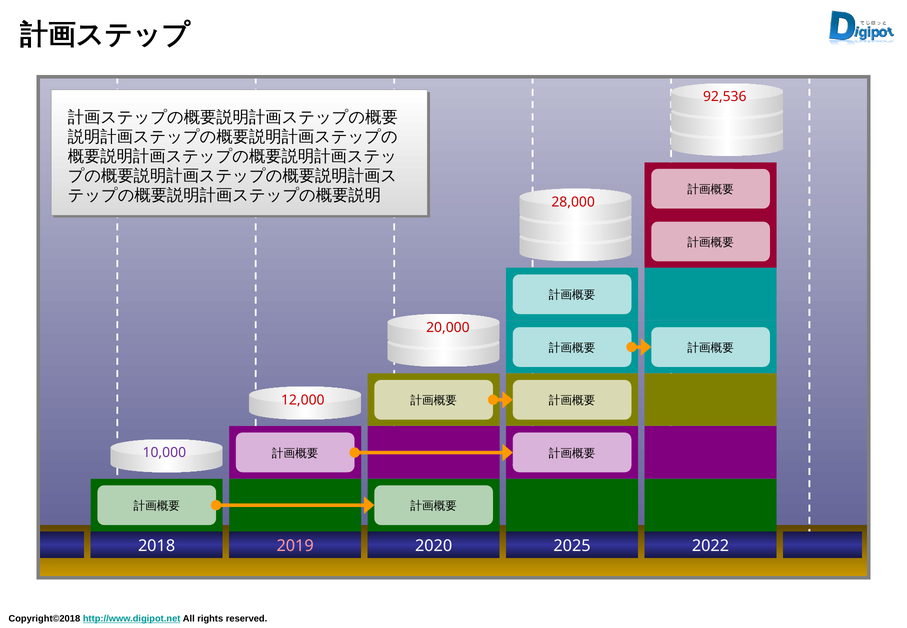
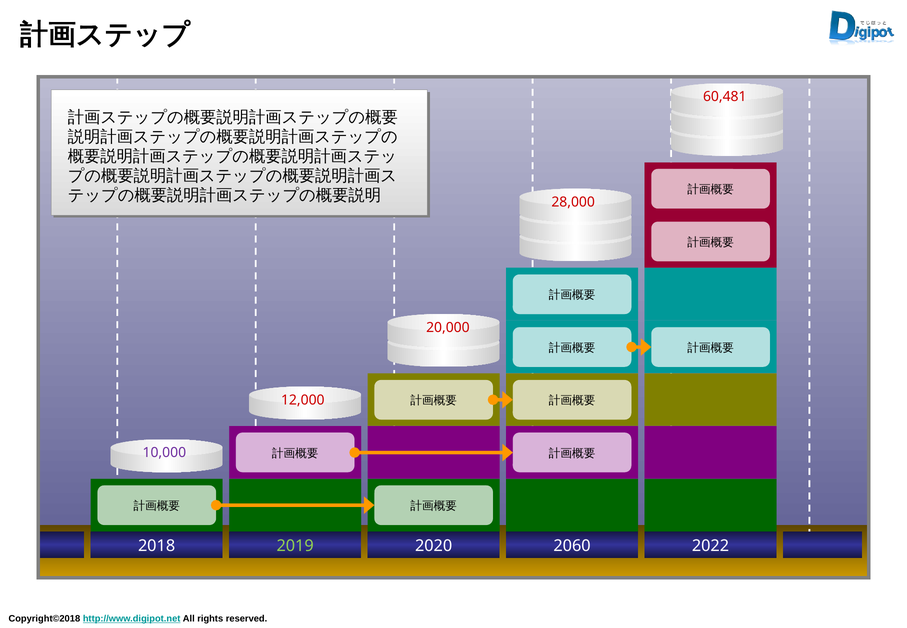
92,536: 92,536 -> 60,481 (725, 97)
2019 colour: pink -> light green (295, 546)
2025: 2025 -> 2060 (572, 546)
